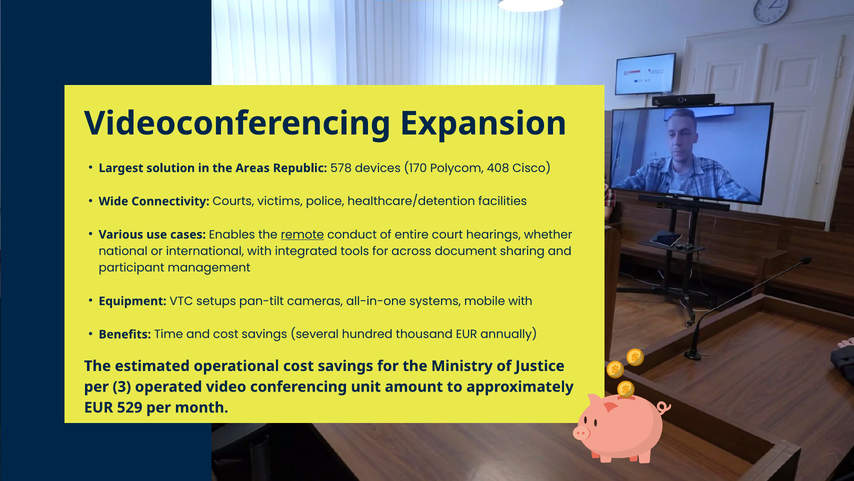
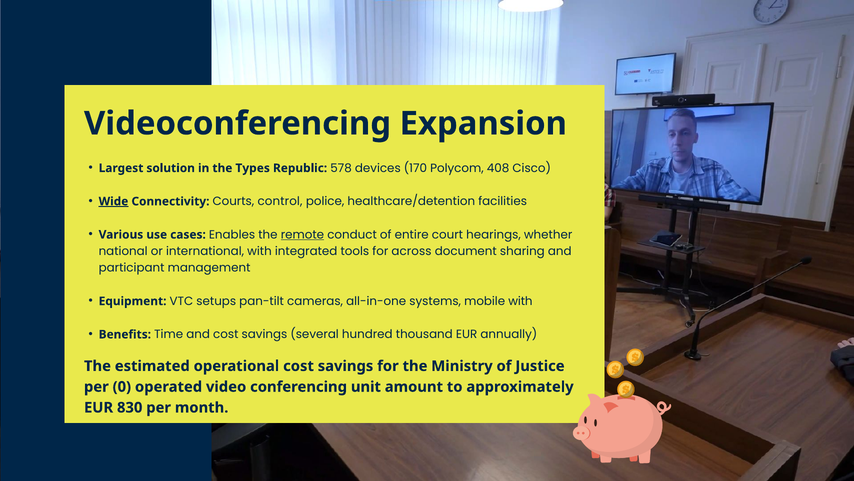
Areas: Areas -> Types (253, 168)
Wide underline: none -> present (113, 201)
victims: victims -> control (280, 201)
3: 3 -> 0 (122, 386)
529: 529 -> 830 (130, 407)
